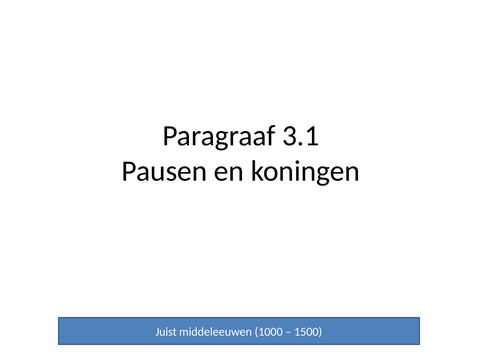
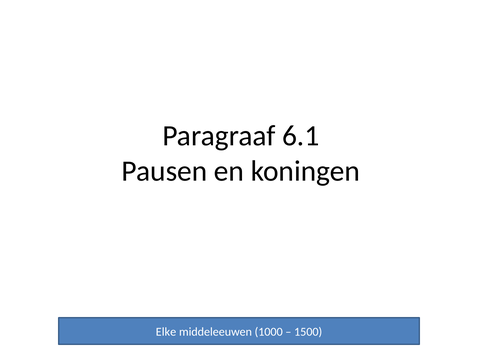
3.1: 3.1 -> 6.1 (301, 135)
Juist: Juist -> Elke (166, 332)
